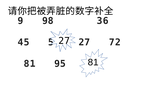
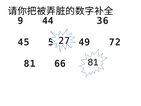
98: 98 -> 44 (48, 21)
27: 27 -> 49 (84, 42)
95: 95 -> 66 (60, 64)
